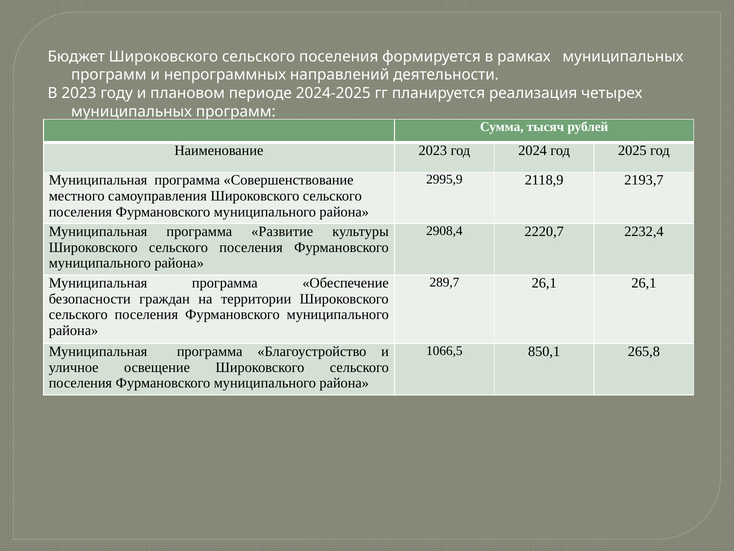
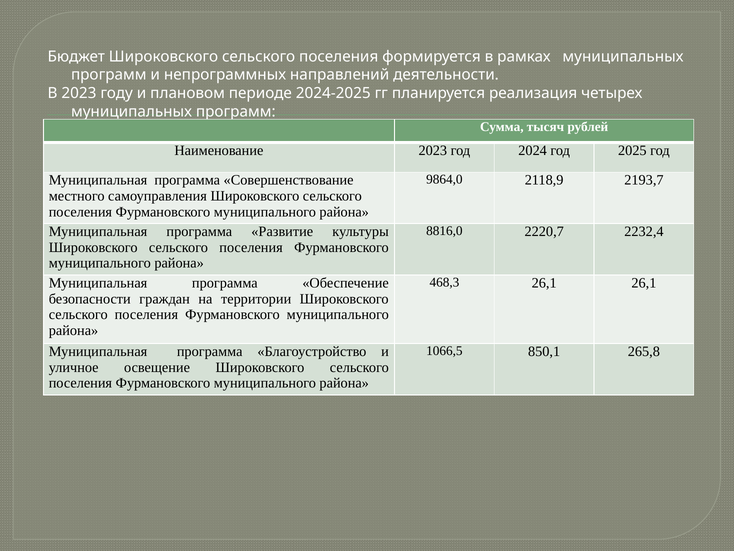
2995,9: 2995,9 -> 9864,0 (444, 179)
2908,4: 2908,4 -> 8816,0 (444, 231)
289,7: 289,7 -> 468,3 (444, 282)
